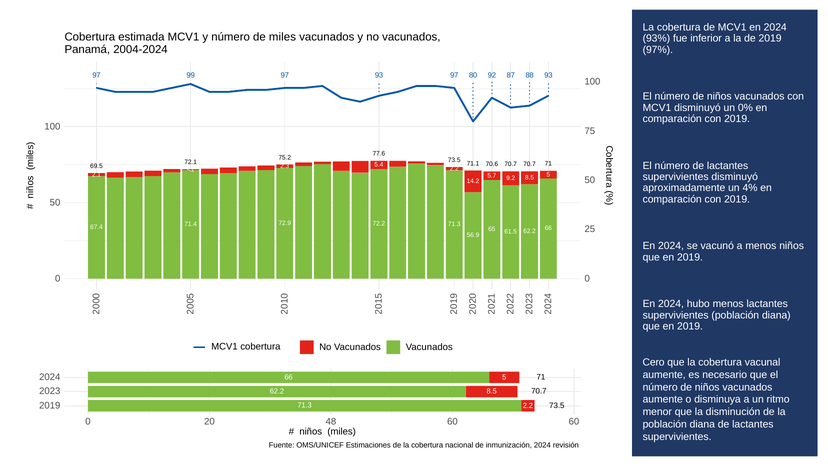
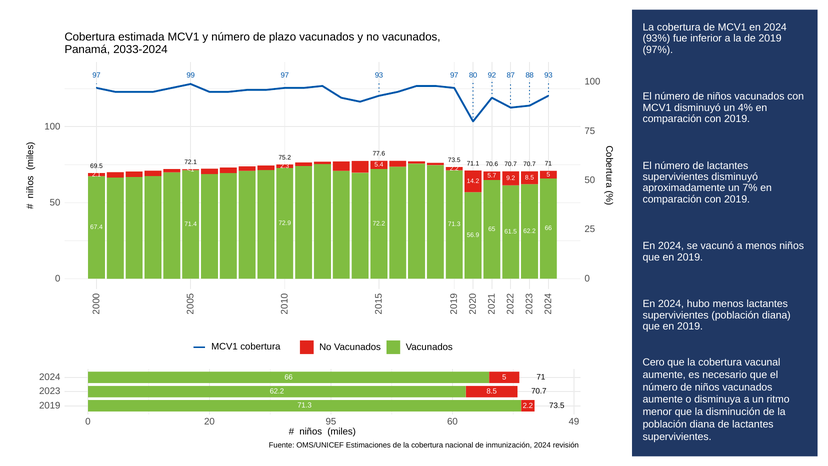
de miles: miles -> plazo (282, 37)
2004-2024: 2004-2024 -> 2033-2024 (140, 49)
0%: 0% -> 4% (745, 108)
4%: 4% -> 7% (750, 188)
48: 48 -> 95 (331, 421)
60 60: 60 -> 49 (574, 421)
